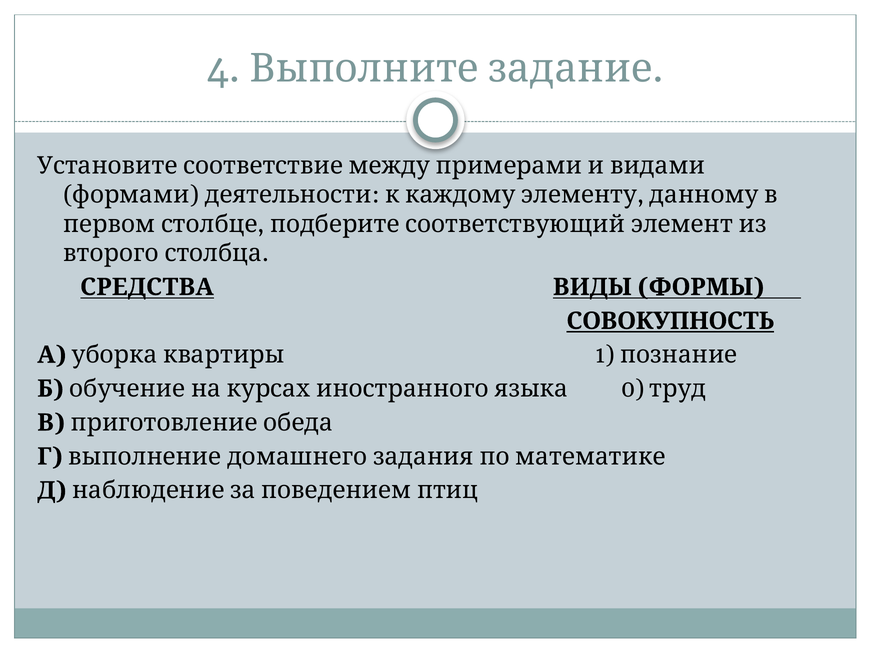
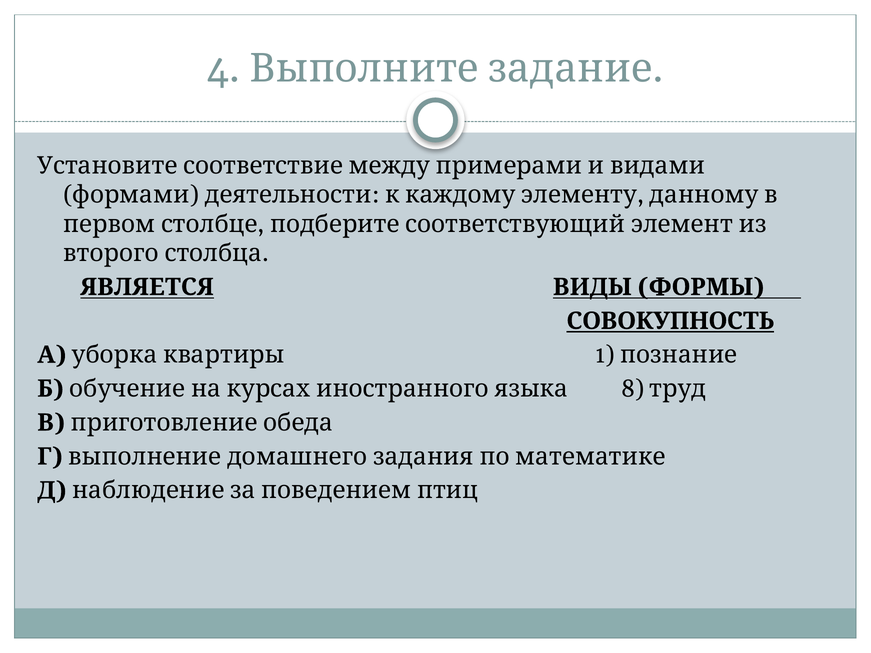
СРЕДСТВА: СРЕДСТВА -> ЯВЛЯЕТСЯ (147, 287)
0: 0 -> 8 (632, 389)
